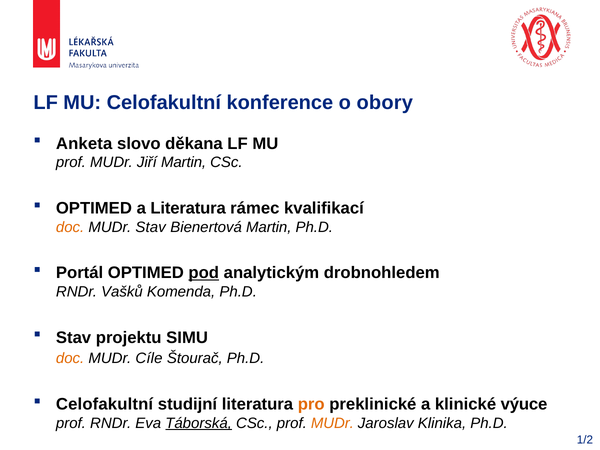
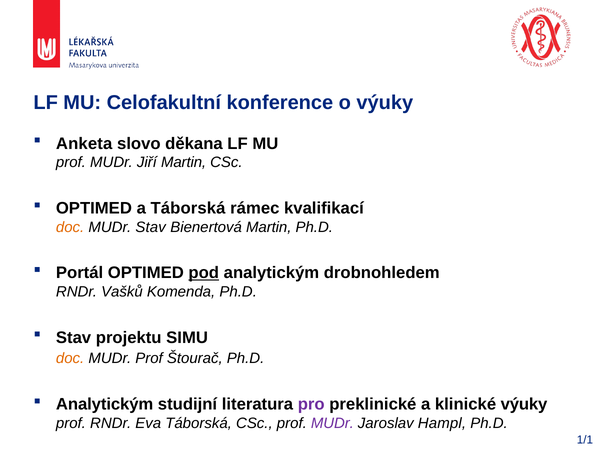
o obory: obory -> výuky (385, 103)
a Literatura: Literatura -> Táborská (188, 208)
MUDr Cíle: Cíle -> Prof (149, 358)
Celofakultní: Celofakultní -> Analytickým (105, 404)
pro colour: orange -> purple (311, 404)
klinické výuce: výuce -> výuky (524, 404)
Táborská underline: present -> none (199, 423)
MUDr colour: orange -> purple (332, 423)
Klinika: Klinika -> Hampl (442, 423)
1/2: 1/2 -> 1/1 (585, 440)
